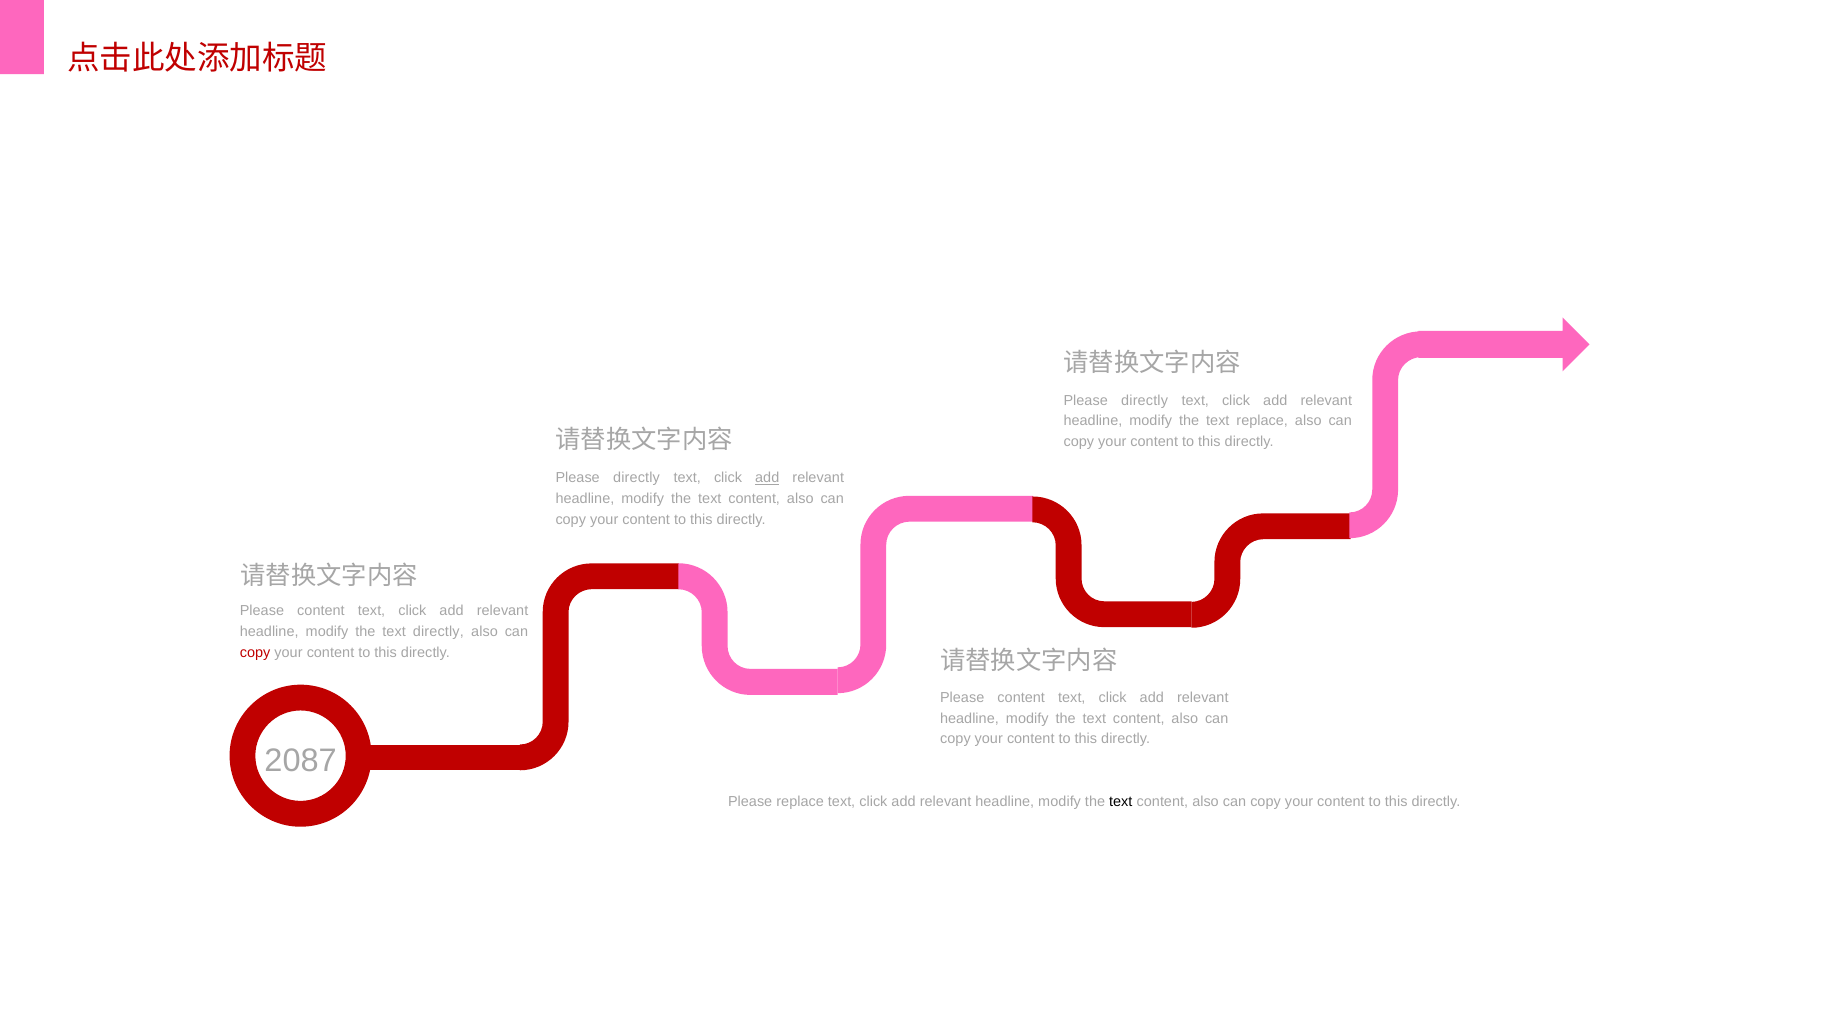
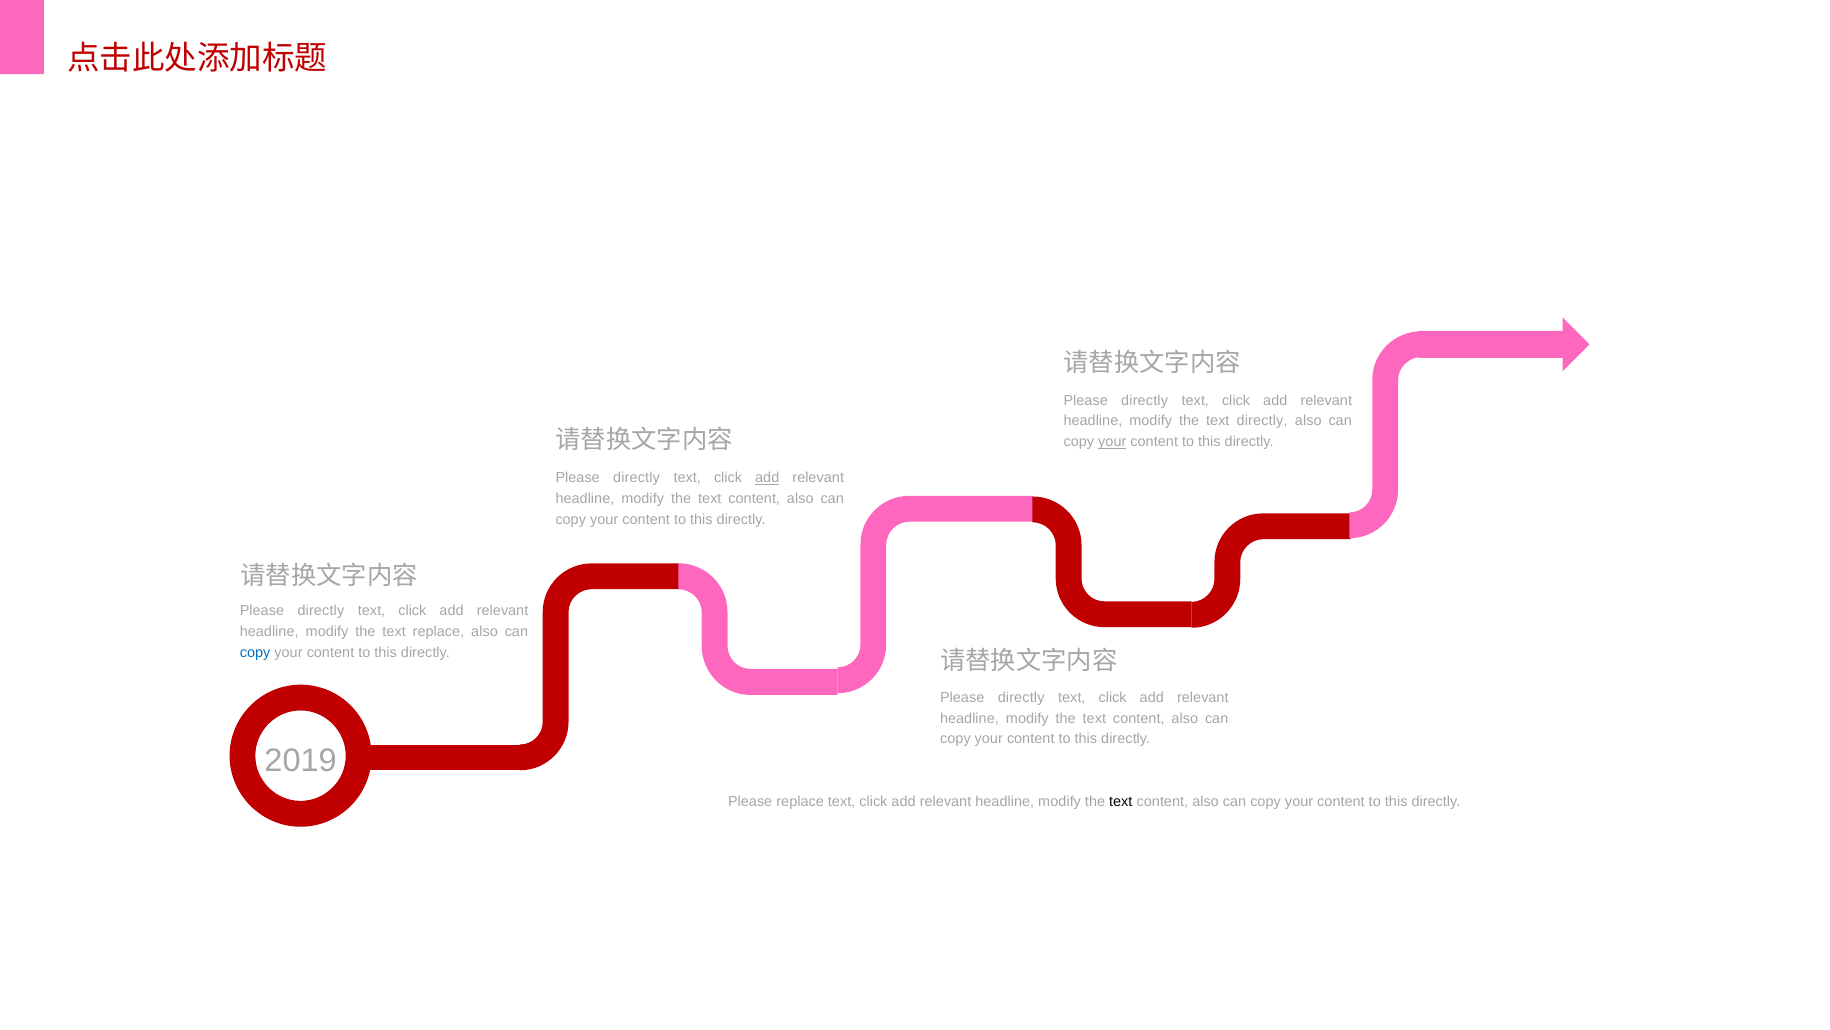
text replace: replace -> directly (1262, 421)
your underline: none -> present (1112, 441)
content: content -> directly (321, 610)
text directly: directly -> replace (438, 631)
copy colour: red -> blue (255, 652)
content: content -> directly (1021, 697)
2087: 2087 -> 2019 (301, 760)
